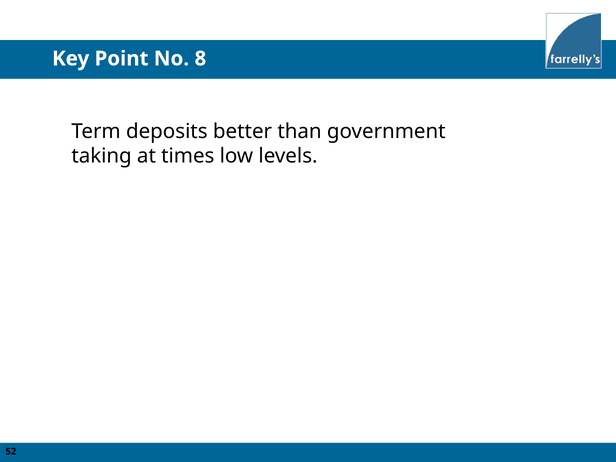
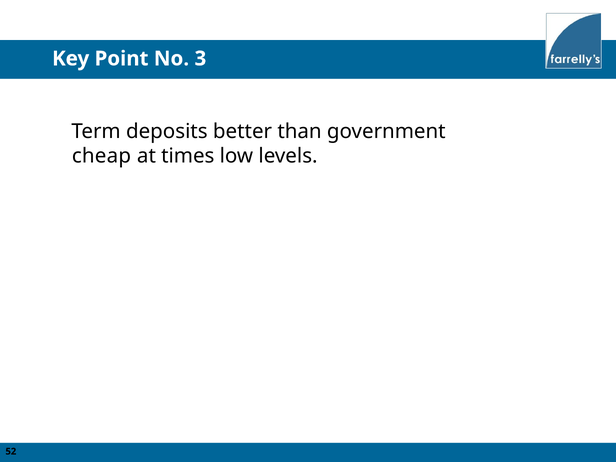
8: 8 -> 3 (200, 59)
taking: taking -> cheap (101, 156)
